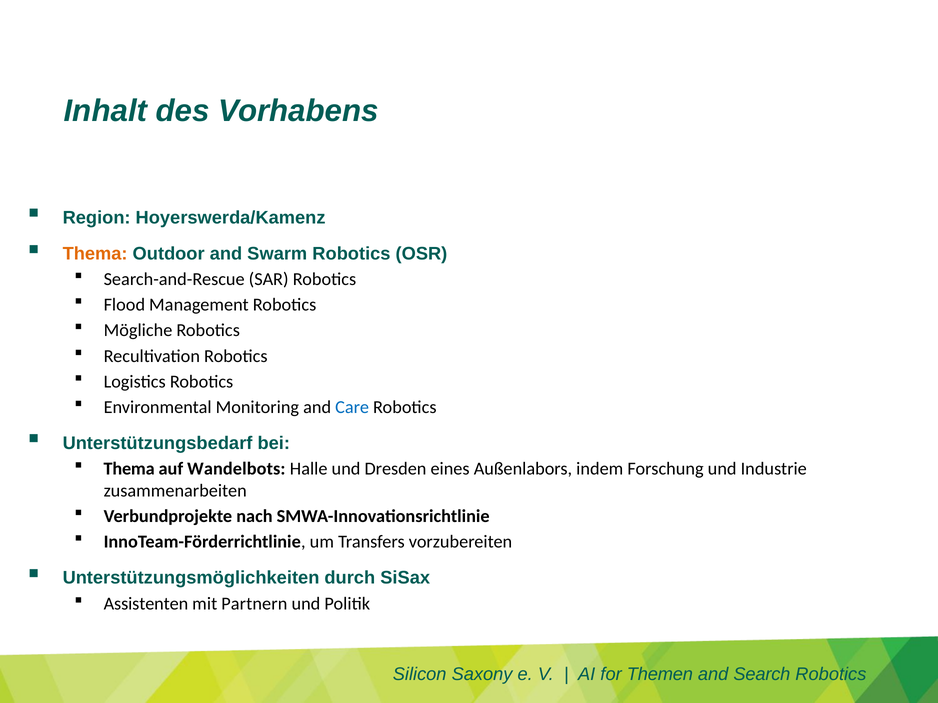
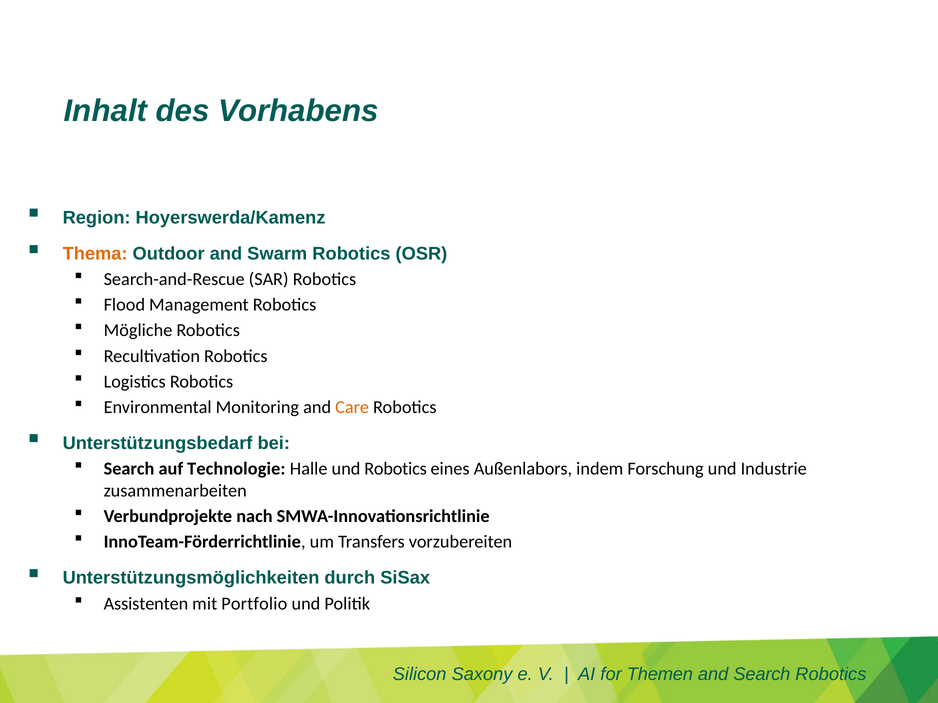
Care colour: blue -> orange (352, 407)
Thema: Thema -> Search (129, 469)
Wandelbots: Wandelbots -> Technologie (236, 469)
und Dresden: Dresden -> Robotics (396, 469)
Partnern: Partnern -> Portfolio (254, 604)
